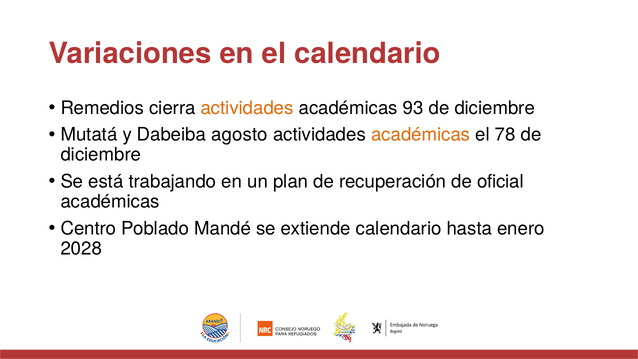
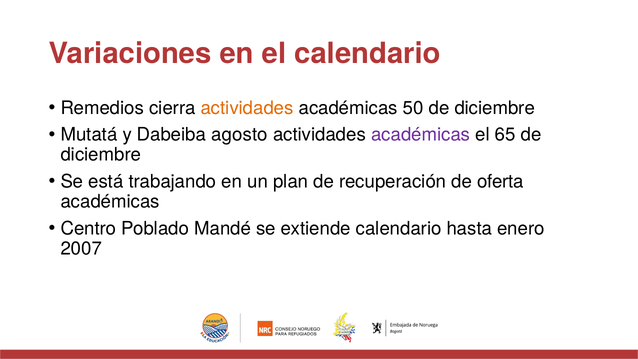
93: 93 -> 50 (413, 108)
académicas colour: orange -> purple (421, 135)
78: 78 -> 65 (505, 135)
oficial: oficial -> oferta (500, 181)
2028: 2028 -> 2007 (81, 248)
